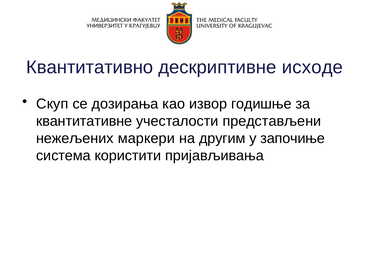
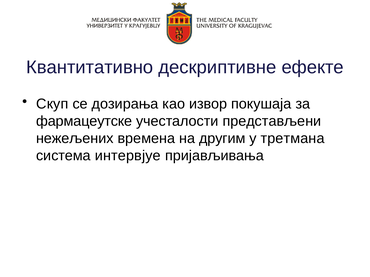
исходe: исходe -> ефекте (313, 67)
годишње: годишње -> покушаја (261, 104)
квантитативне: квантитативне -> фармацеутске (84, 121)
маркери: маркери -> времена (146, 139)
започиње: започиње -> третмана (293, 139)
користити: користити -> интервјуе (128, 156)
